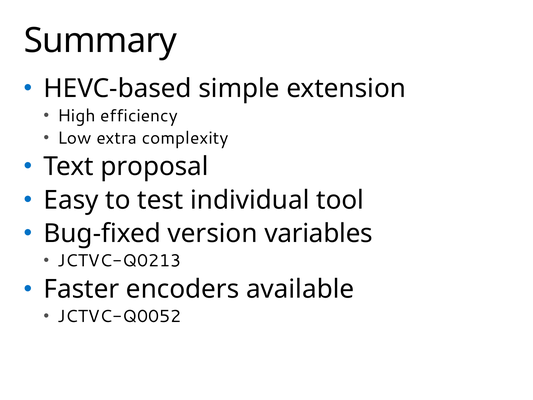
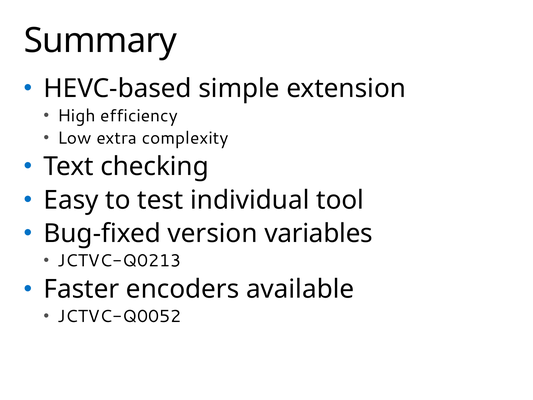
proposal: proposal -> checking (155, 167)
